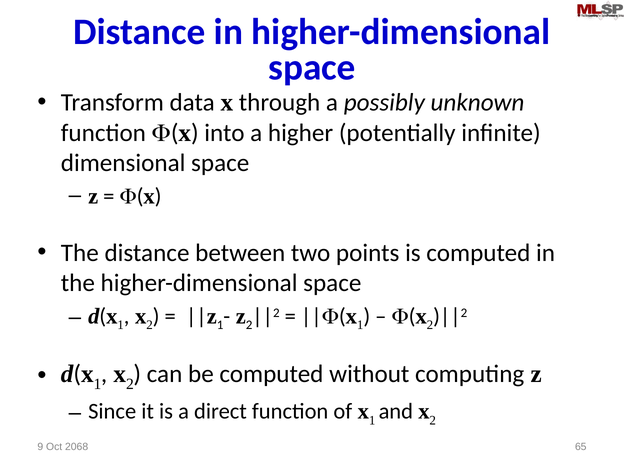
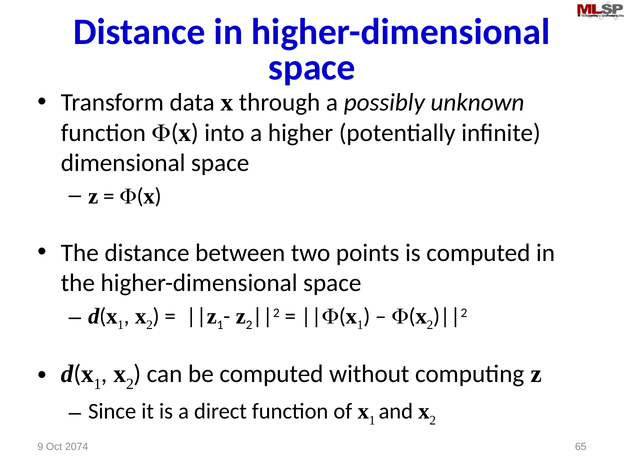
2068: 2068 -> 2074 (77, 447)
